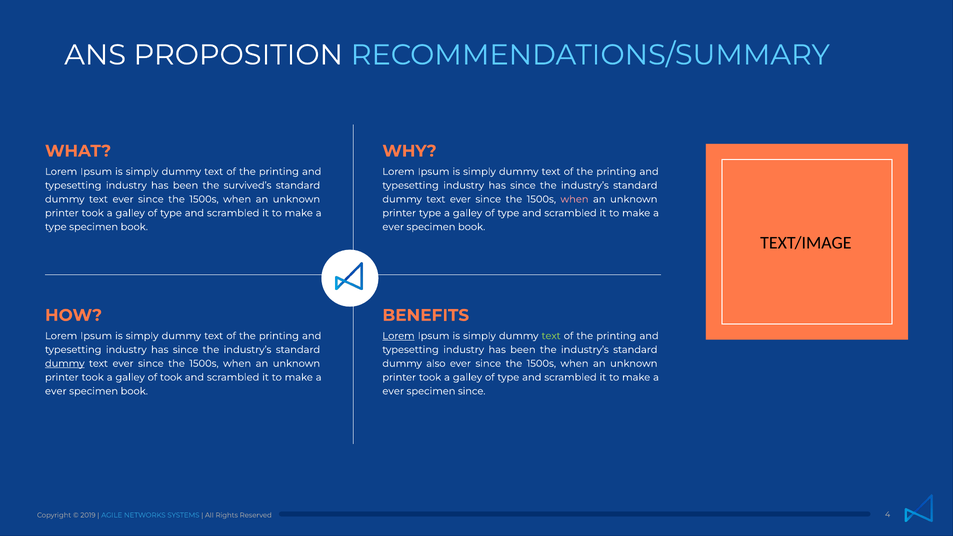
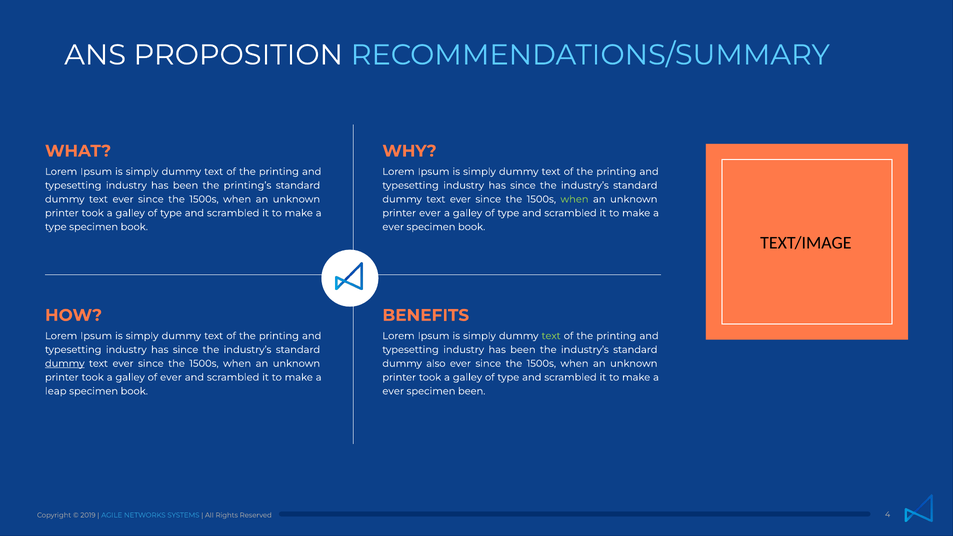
survived’s: survived’s -> printing’s (247, 185)
when colour: pink -> light green (574, 199)
printer type: type -> ever (430, 213)
Lorem underline: present -> none (399, 336)
of took: took -> ever (171, 377)
ever: ever -> leap (56, 391)
specimen since: since -> been (472, 391)
